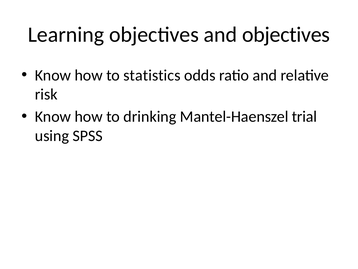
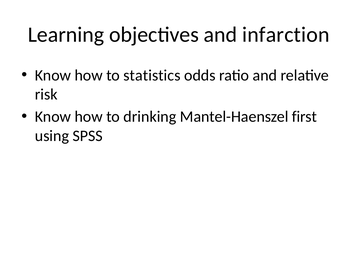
and objectives: objectives -> infarction (286, 35)
trial: trial -> first (304, 116)
